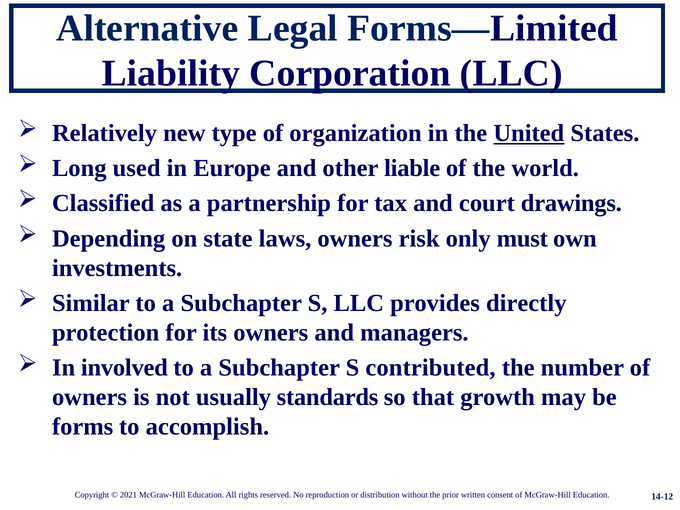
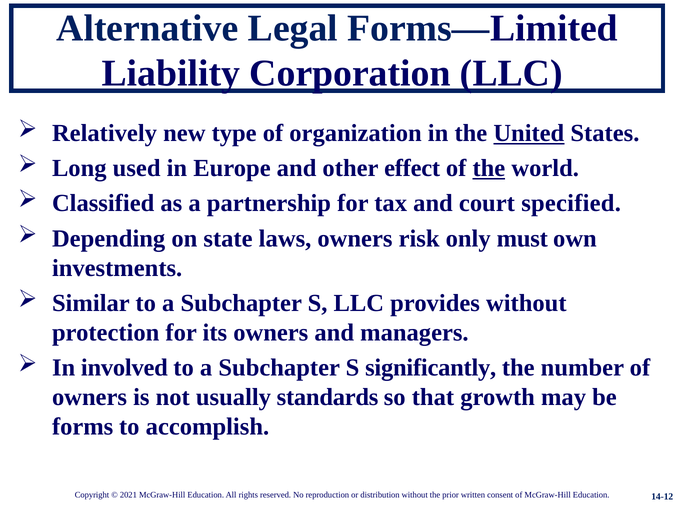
liable: liable -> effect (412, 168)
the underline: none -> present (489, 168)
drawings: drawings -> specified (571, 203)
provides directly: directly -> without (526, 303)
contributed: contributed -> significantly (431, 368)
